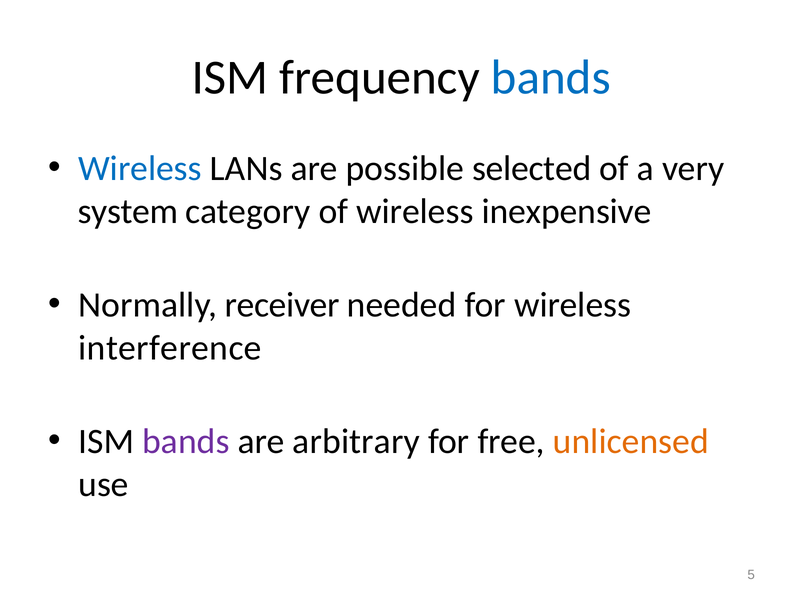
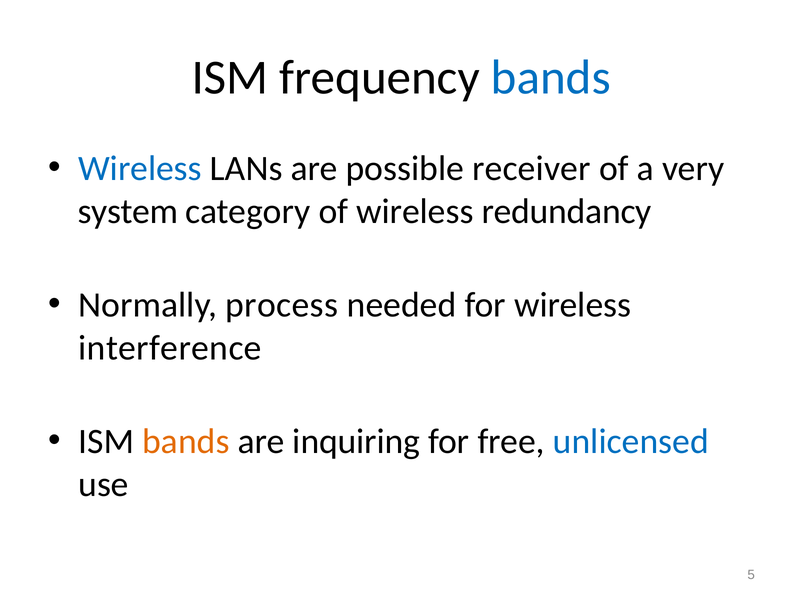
selected: selected -> receiver (531, 168)
inexpensive: inexpensive -> redundancy (567, 211)
receiver: receiver -> process (282, 305)
bands colour: purple -> orange (186, 442)
arbitrary: arbitrary -> inquiring (356, 442)
unlicensed colour: orange -> blue (631, 442)
